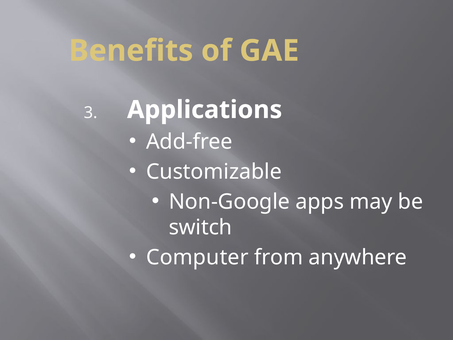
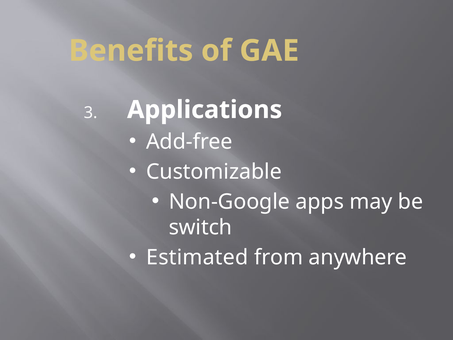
Computer: Computer -> Estimated (197, 257)
